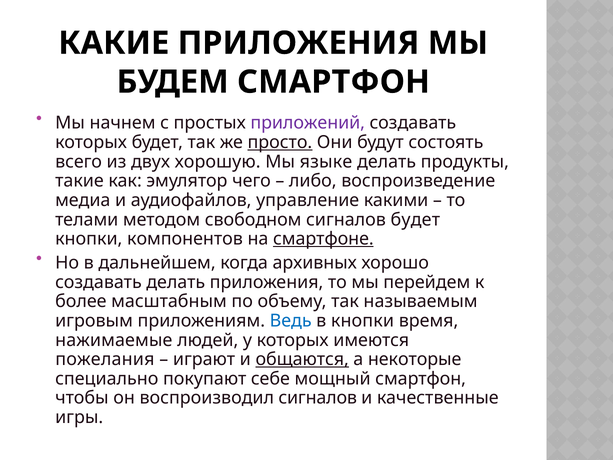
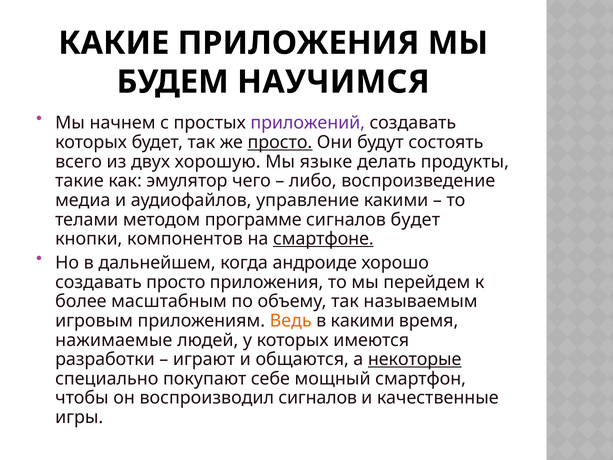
БУДЕМ СМАРТФОН: СМАРТФОН -> НАУЧИМСЯ (333, 82)
свободном: свободном -> программе (253, 219)
архивных: архивных -> андроиде (315, 263)
создавать делать: делать -> просто (176, 282)
Ведь colour: blue -> orange (291, 321)
в кнопки: кнопки -> какими (363, 321)
пожелания: пожелания -> разработки (105, 359)
общаются underline: present -> none (302, 359)
некоторые underline: none -> present (415, 359)
